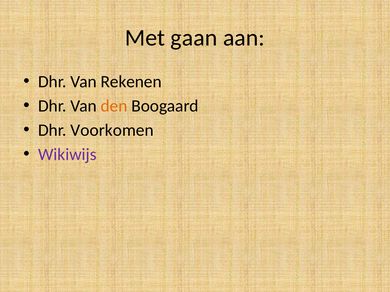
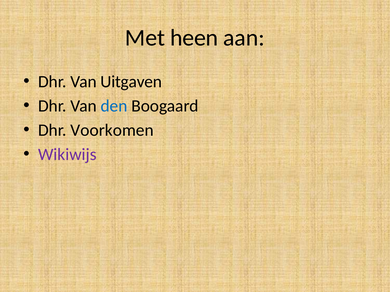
gaan: gaan -> heen (194, 38)
Rekenen: Rekenen -> Uitgaven (131, 82)
den colour: orange -> blue (114, 106)
